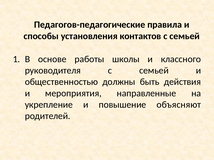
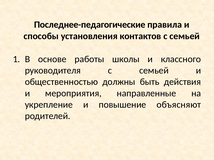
Педагогов-педагогические: Педагогов-педагогические -> Последнее-педагогические (90, 25)
